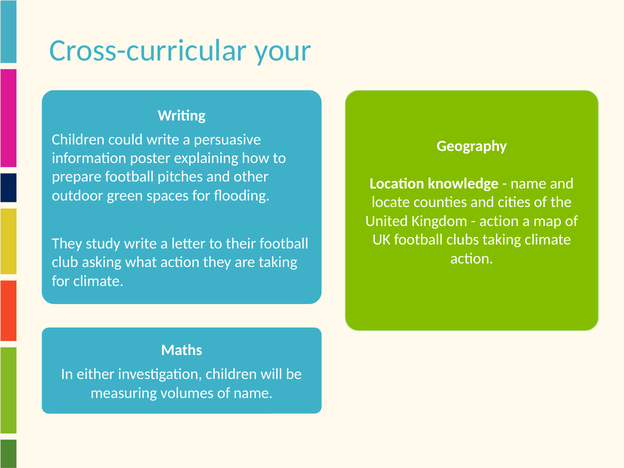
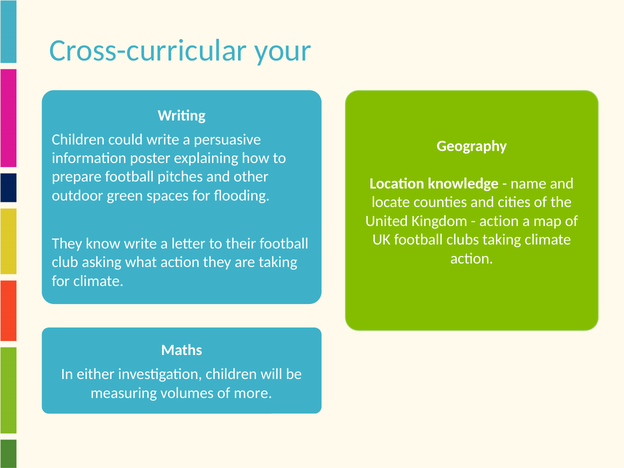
study: study -> know (103, 243)
of name: name -> more (253, 393)
